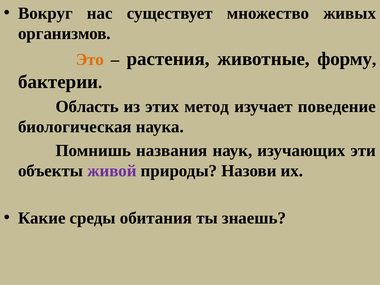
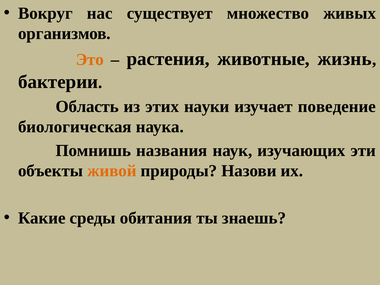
форму: форму -> жизнь (345, 59)
метод: метод -> науки (207, 107)
живой colour: purple -> orange (112, 171)
